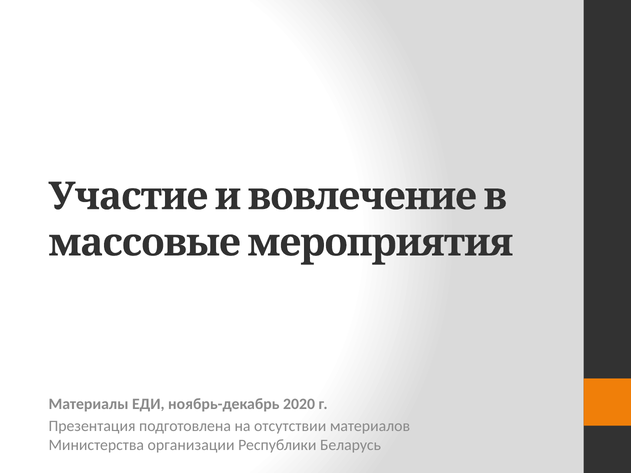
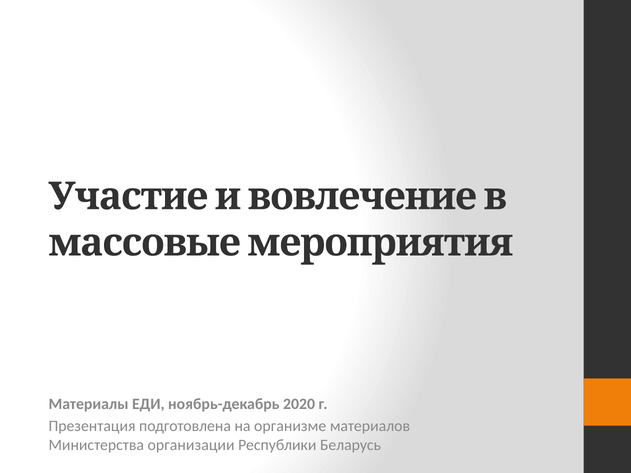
отсутствии: отсутствии -> организме (290, 426)
